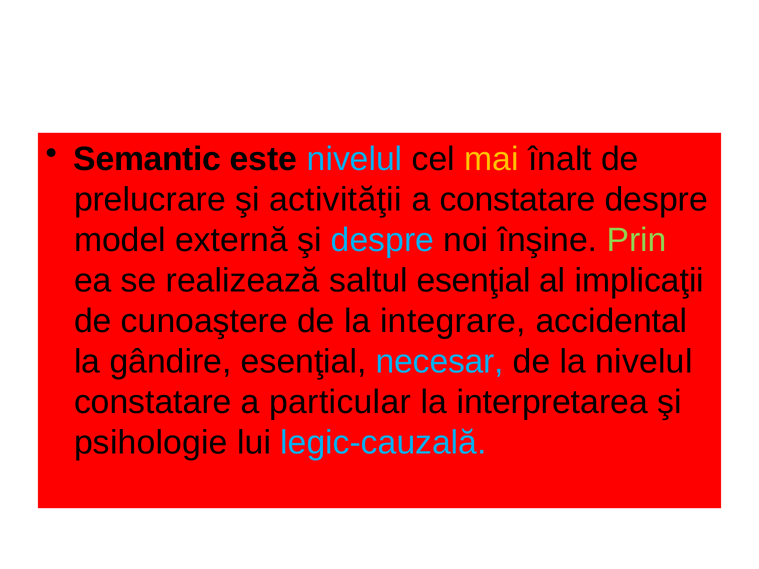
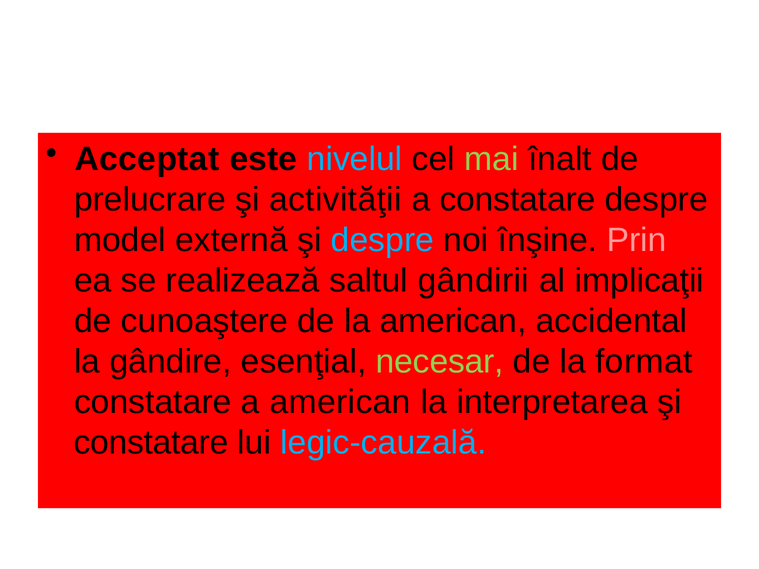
Semantic: Semantic -> Acceptat (147, 159)
mai colour: yellow -> light green (491, 159)
Prin colour: light green -> pink (637, 240)
saltul esenţial: esenţial -> gândirii (473, 281)
la integrare: integrare -> american (453, 321)
necesar colour: light blue -> light green (440, 362)
la nivelul: nivelul -> format (644, 362)
a particular: particular -> american (340, 402)
psihologie: psihologie -> constatare (151, 443)
